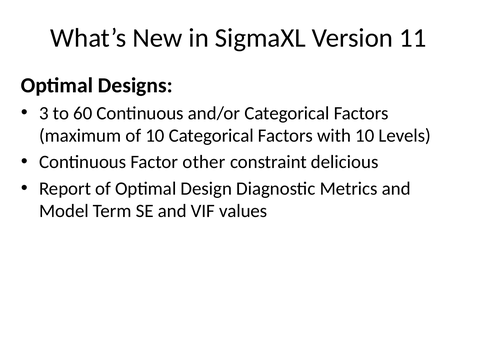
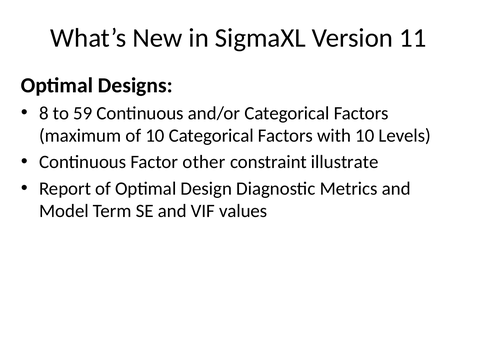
3: 3 -> 8 (44, 113)
60: 60 -> 59 (83, 113)
delicious: delicious -> illustrate (345, 162)
